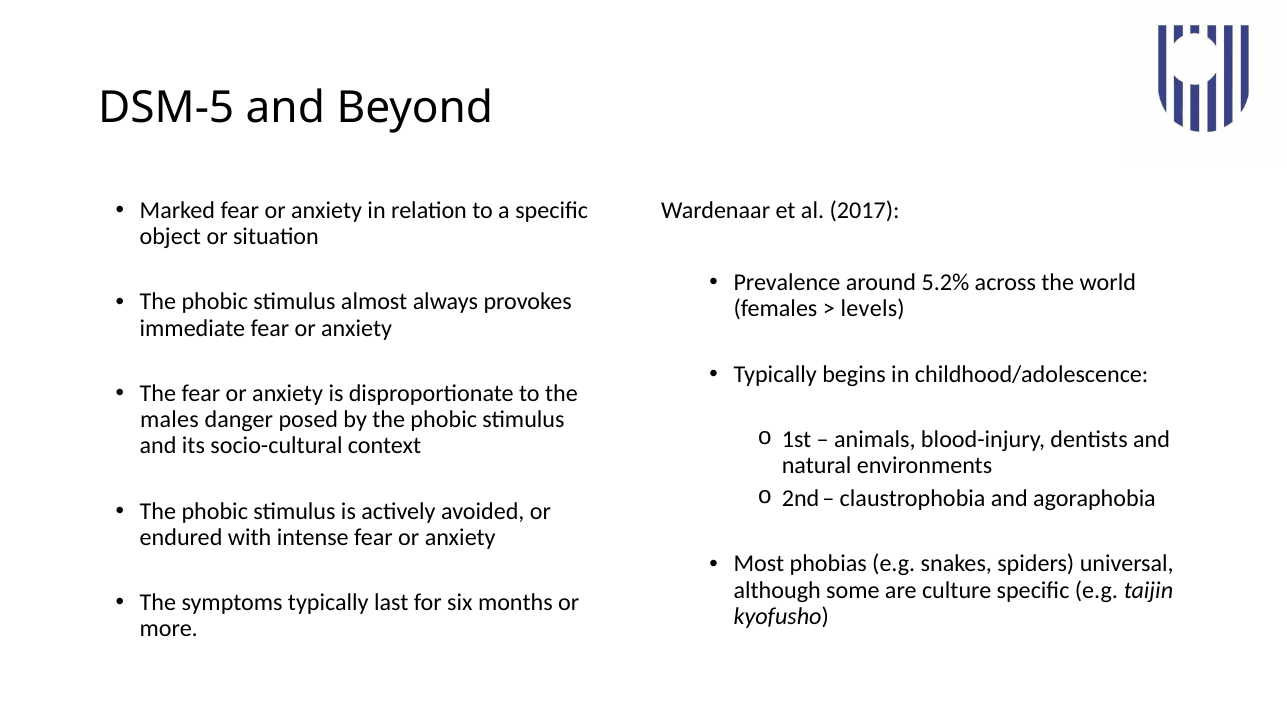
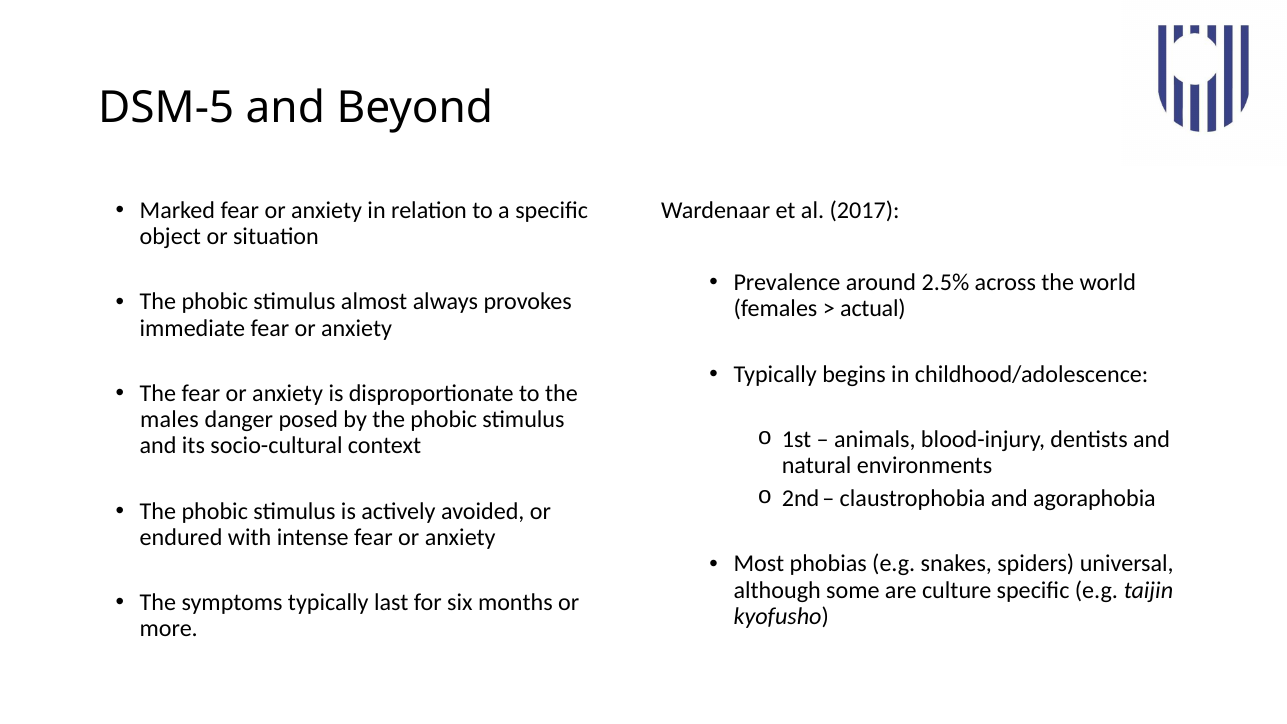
5.2%: 5.2% -> 2.5% (945, 283)
levels: levels -> actual (873, 309)
